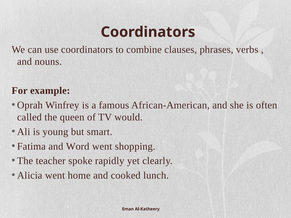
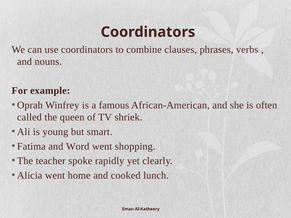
would: would -> shriek (128, 117)
